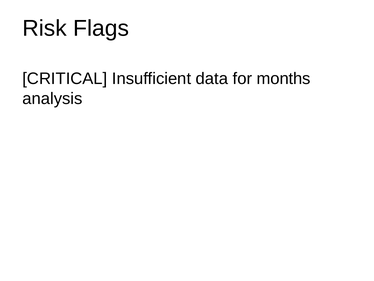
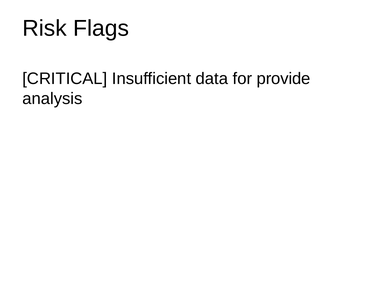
months: months -> provide (284, 78)
